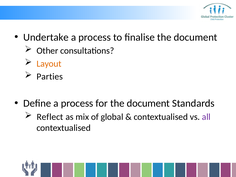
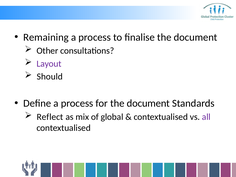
Undertake: Undertake -> Remaining (46, 37)
Layout colour: orange -> purple (49, 64)
Parties: Parties -> Should (50, 77)
